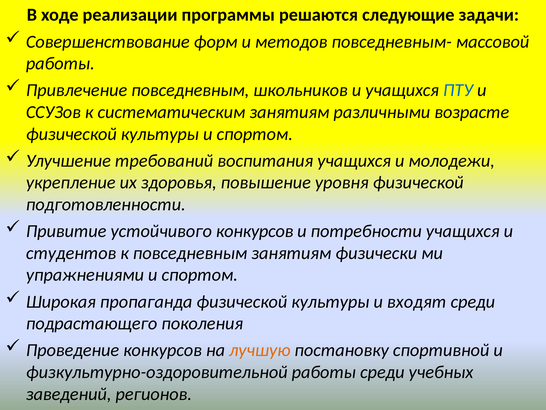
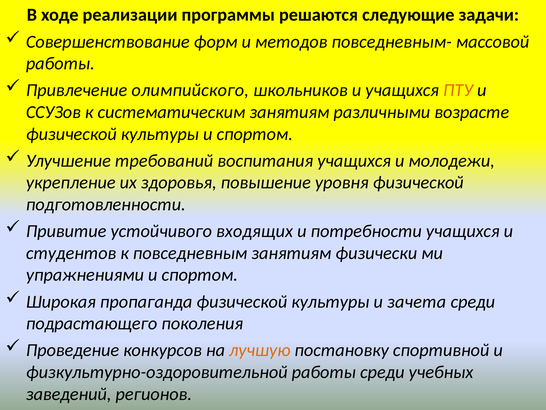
Привлечение повседневным: повседневным -> олимпийского (190, 90)
ПТУ colour: blue -> orange (458, 90)
устойчивого конкурсов: конкурсов -> входящих (255, 231)
входят: входят -> зачета (417, 301)
